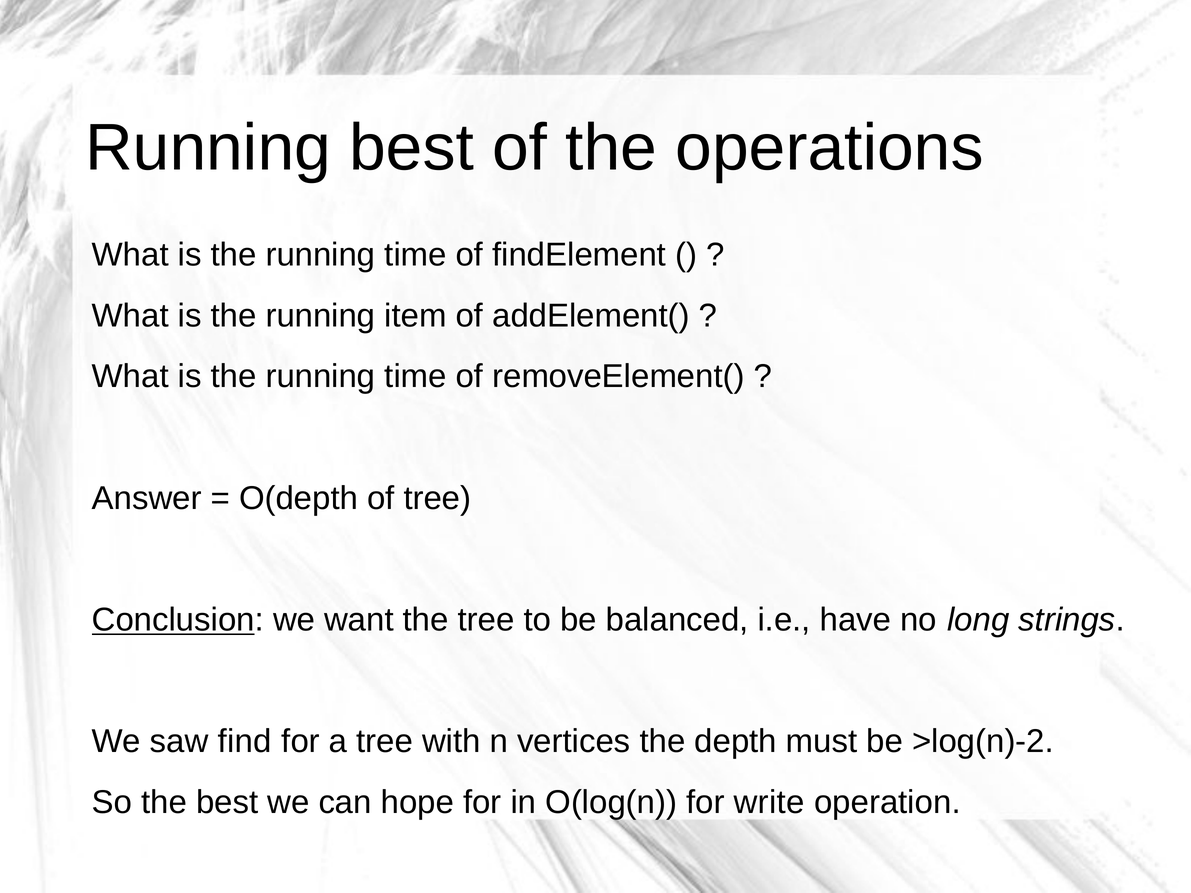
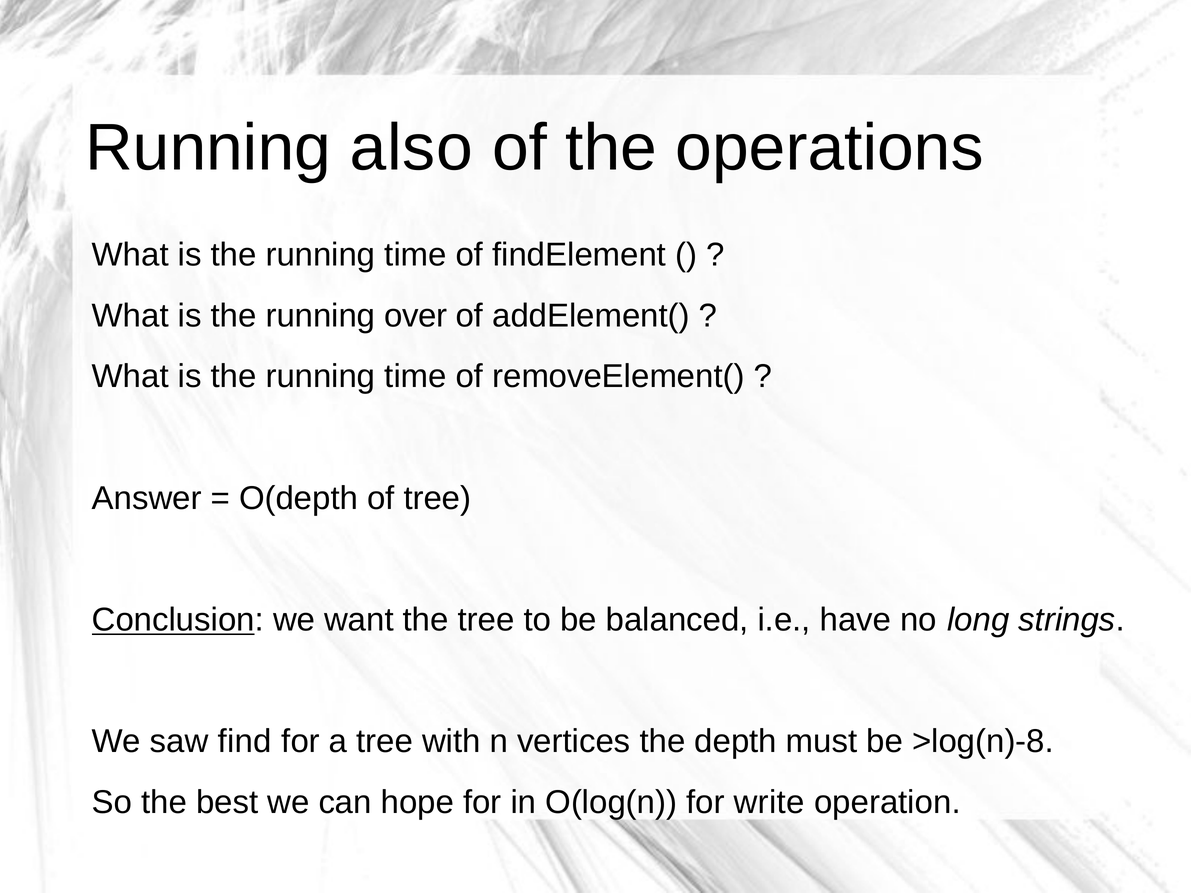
Running best: best -> also (411, 148)
item: item -> over (416, 316)
>log(n)-2: >log(n)-2 -> >log(n)-8 (983, 742)
